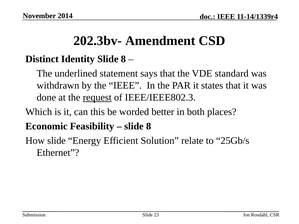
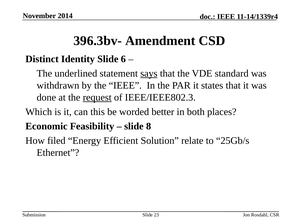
202.3bv-: 202.3bv- -> 396.3bv- (98, 41)
Identity Slide 8: 8 -> 6 (123, 59)
says underline: none -> present (149, 74)
How slide: slide -> filed (56, 141)
